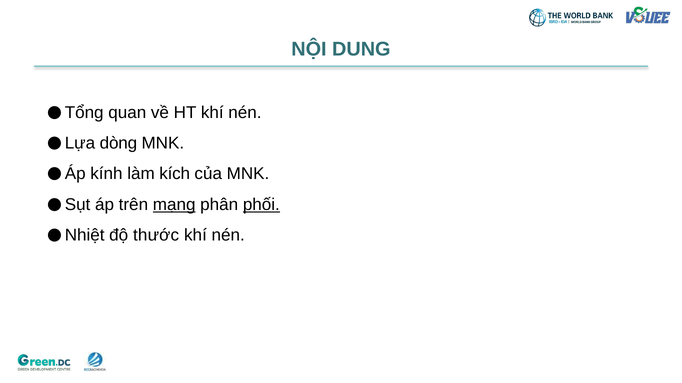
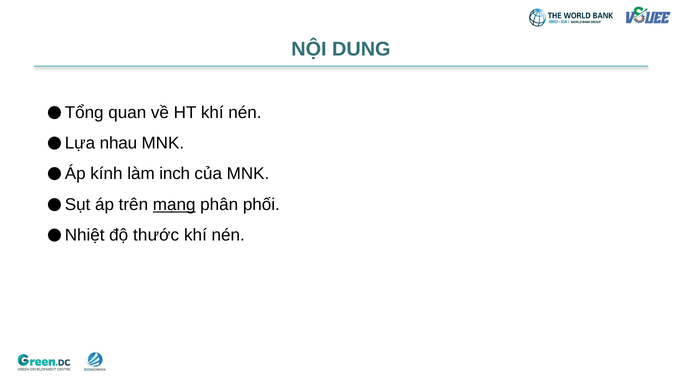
dòng: dòng -> nhau (118, 143)
kích: kích -> inch (175, 174)
phối underline: present -> none (261, 205)
